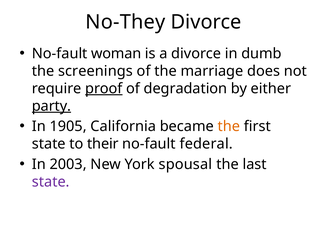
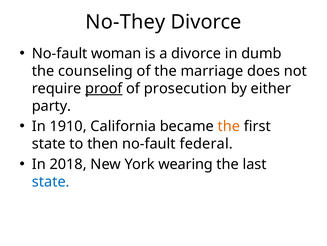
screenings: screenings -> counseling (95, 71)
degradation: degradation -> prosecution (185, 88)
party underline: present -> none (51, 106)
1905: 1905 -> 1910 (68, 126)
their: their -> then (103, 143)
2003: 2003 -> 2018 (68, 164)
spousal: spousal -> wearing (186, 164)
state colour: purple -> blue (51, 181)
